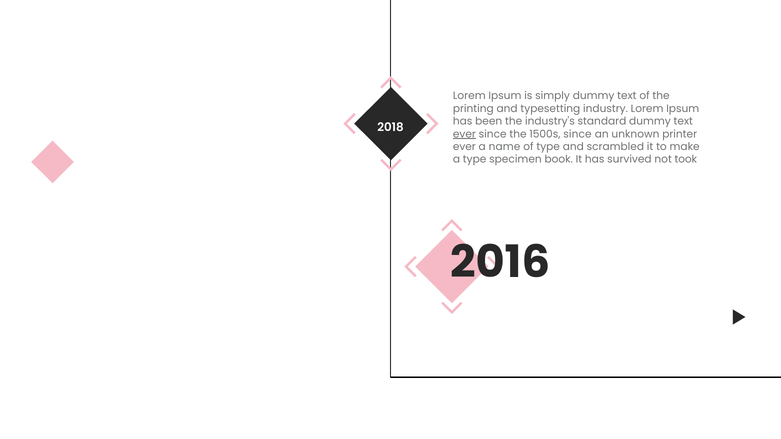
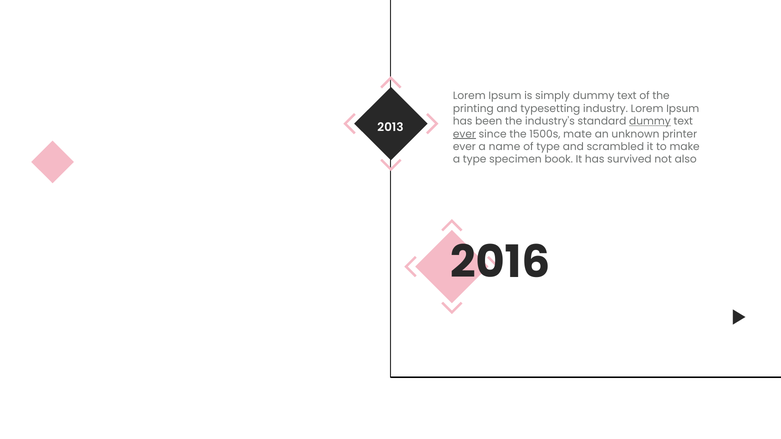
dummy underline: none -> present (650, 121)
2018: 2018 -> 2013 (390, 127)
1500s since: since -> mate (578, 134)
took: took -> also (686, 160)
